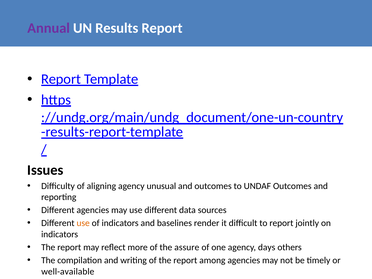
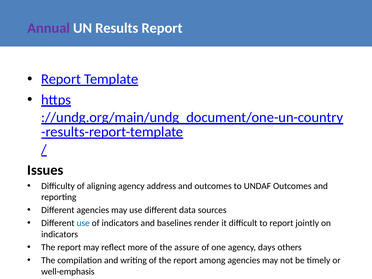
unusual: unusual -> address (161, 186)
use colour: orange -> blue (83, 223)
well-available: well-available -> well-emphasis (68, 272)
